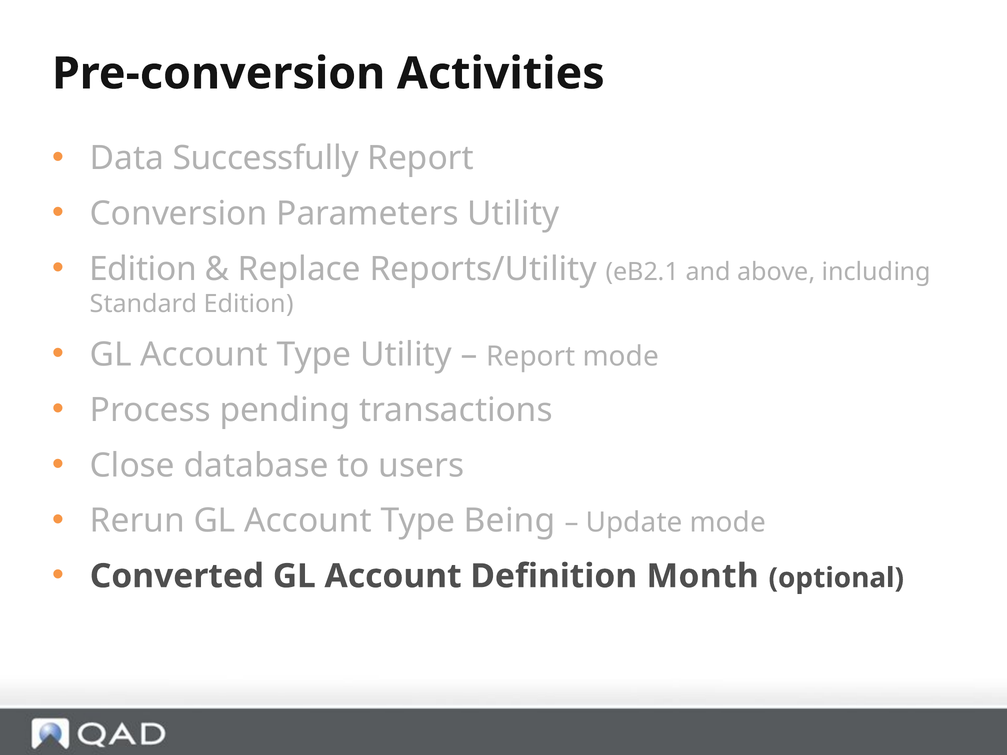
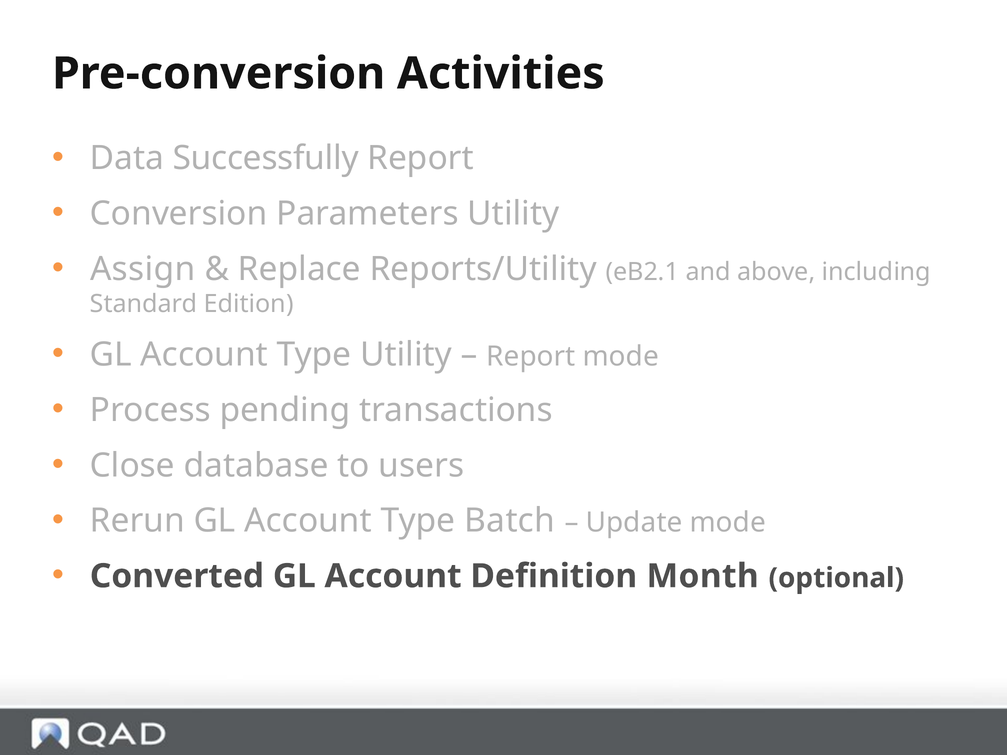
Edition: Edition -> Assign (143, 269)
Being: Being -> Batch (510, 521)
